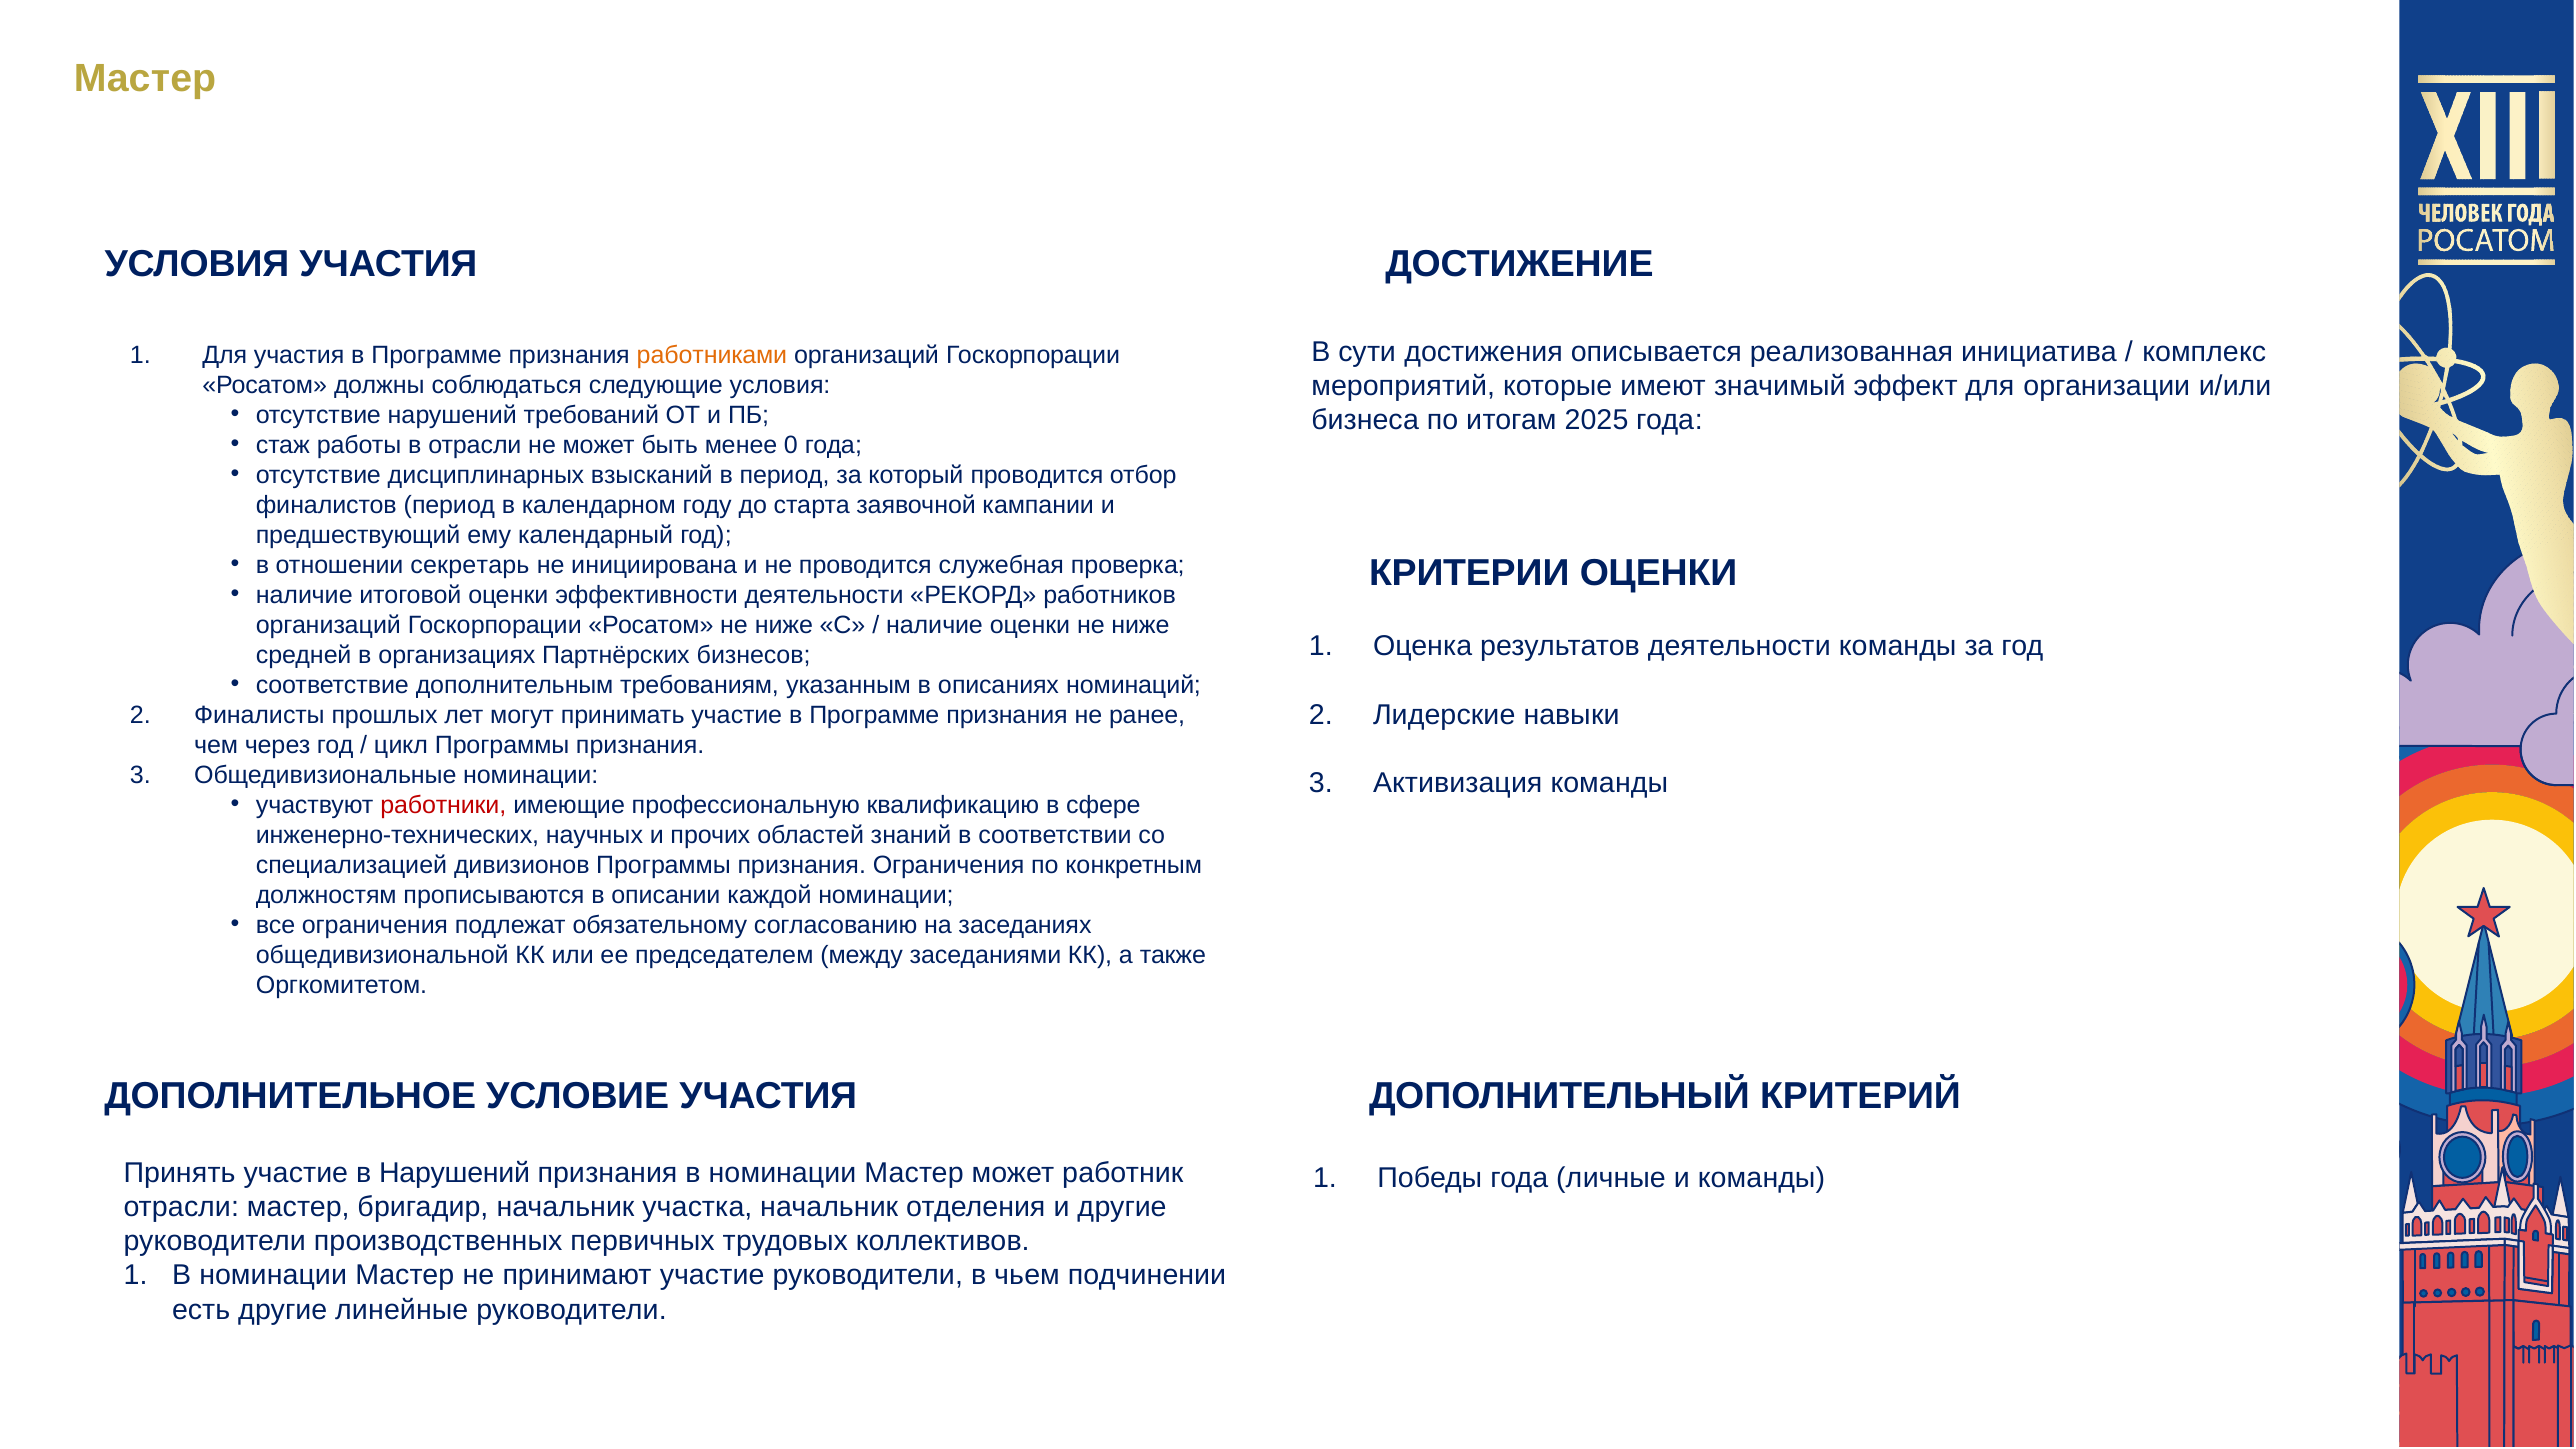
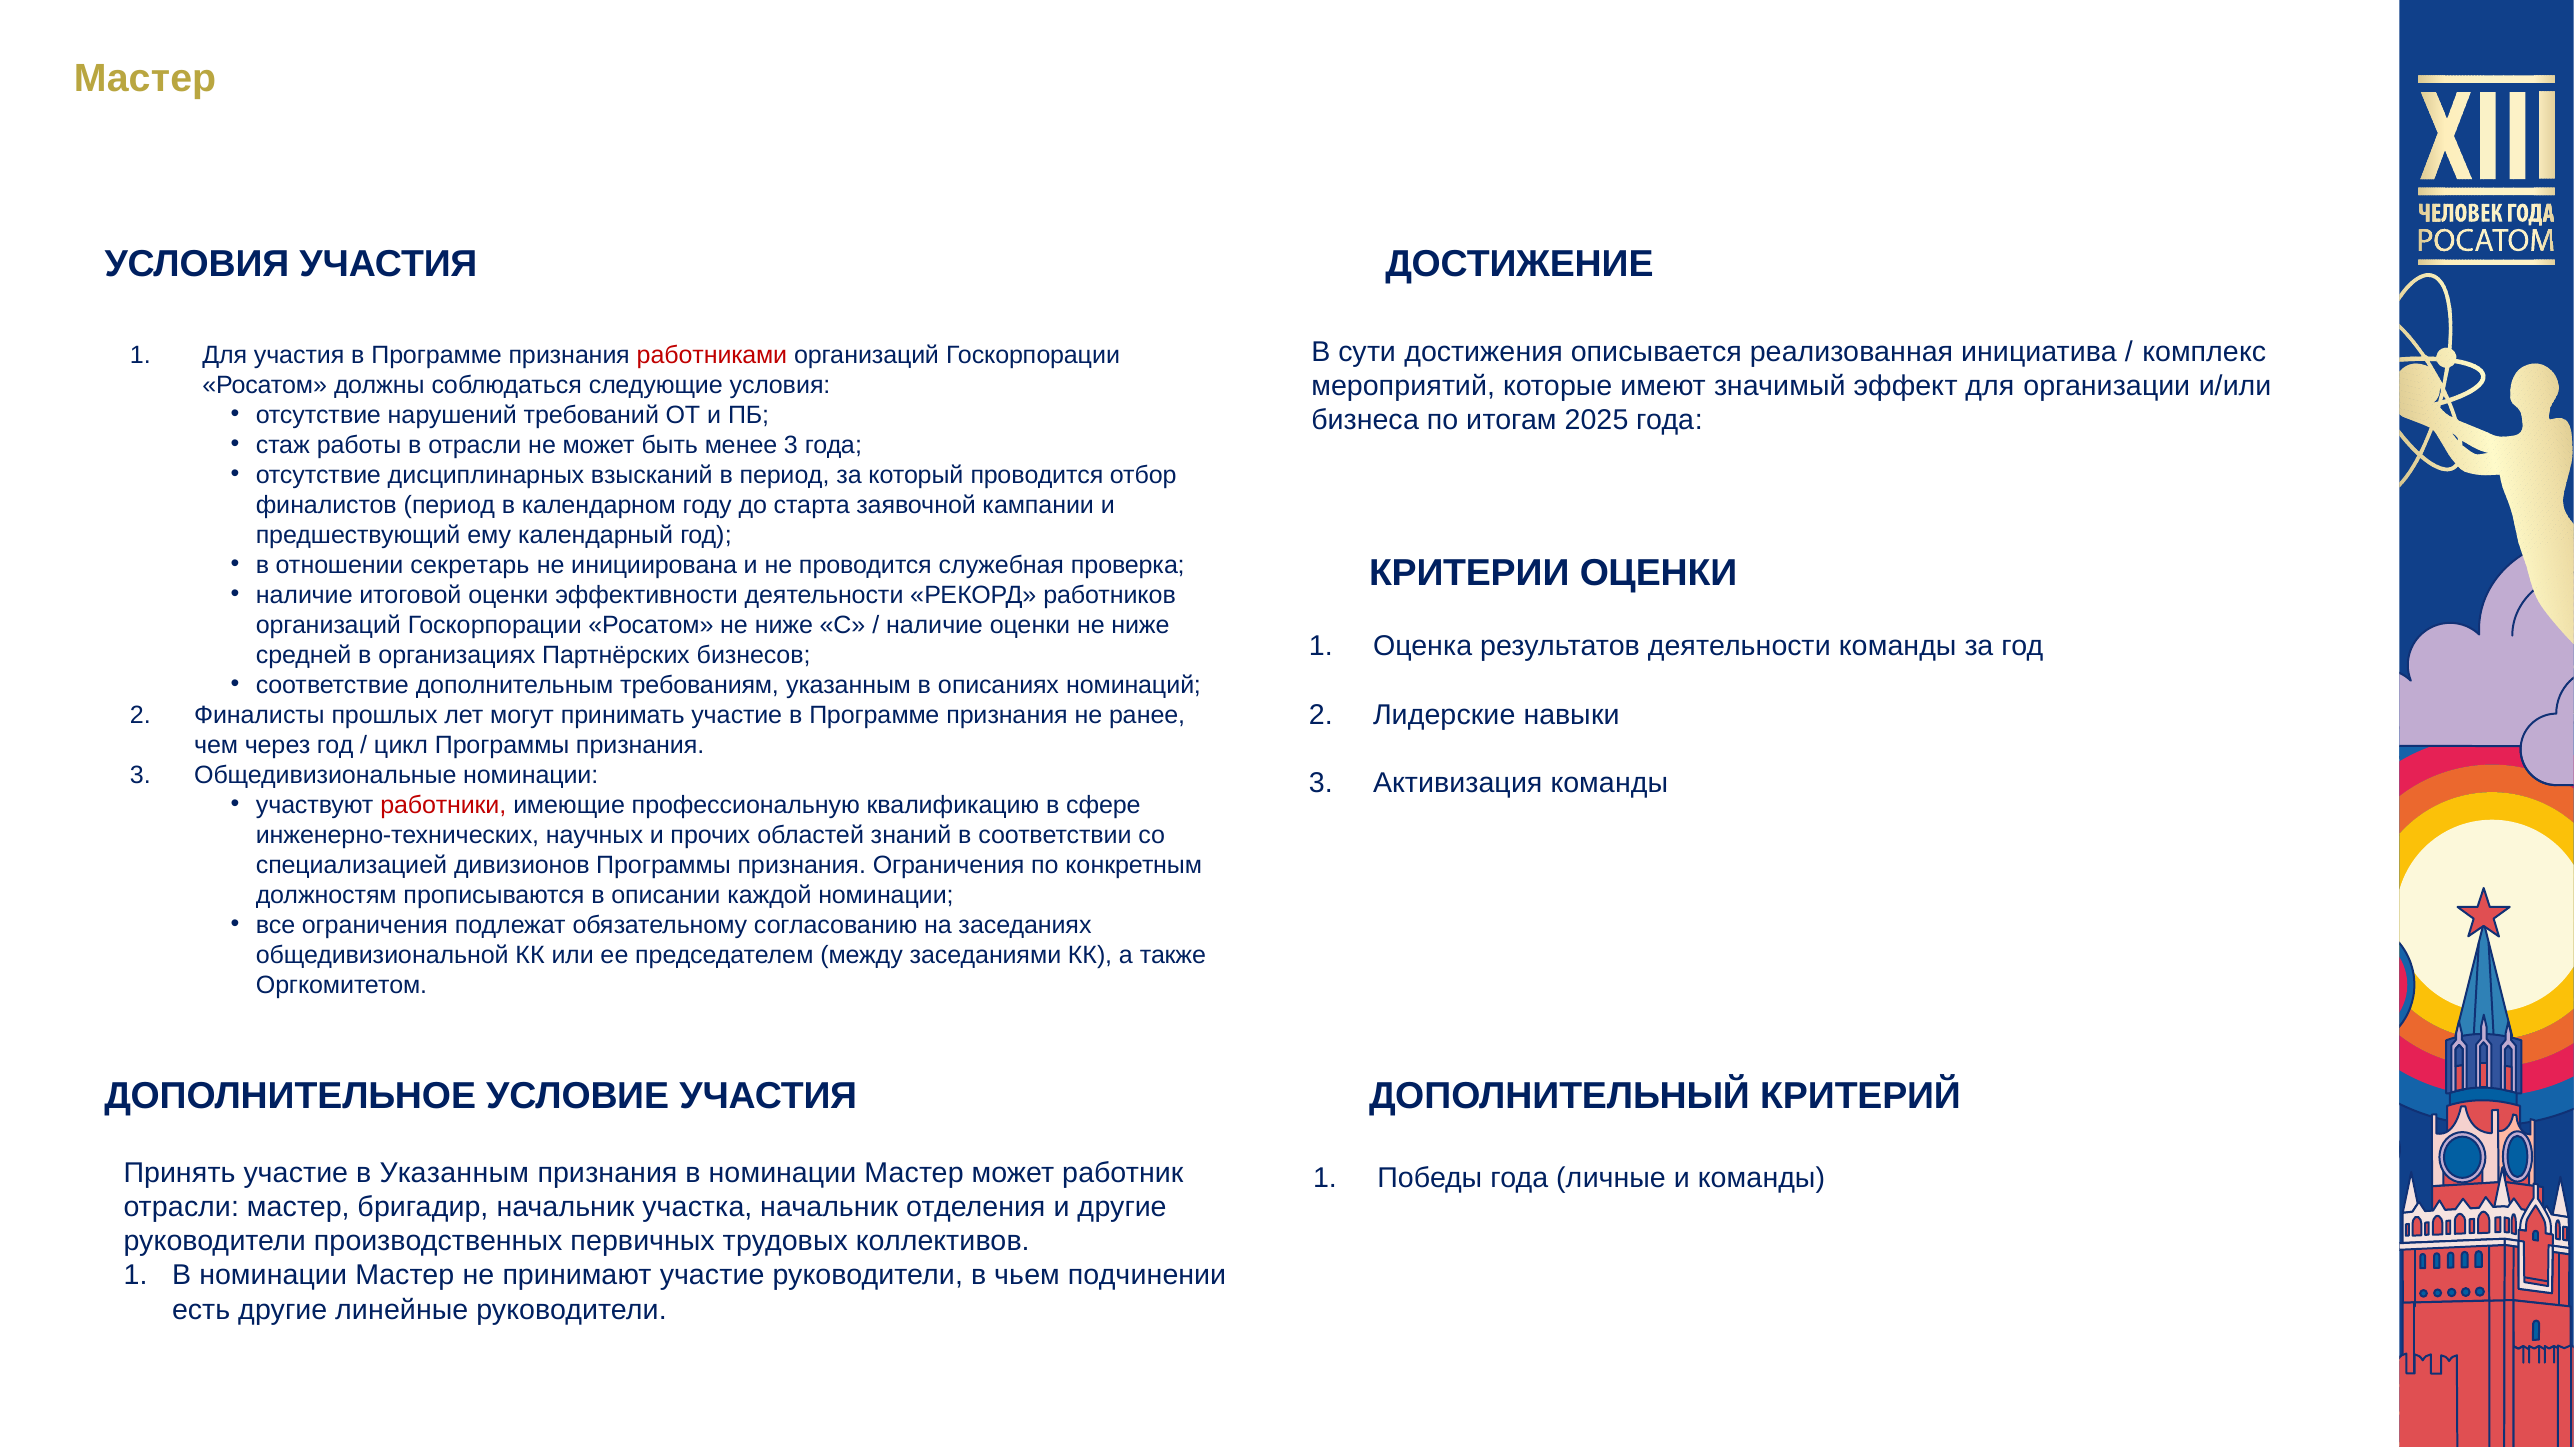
работниками colour: orange -> red (712, 355)
менее 0: 0 -> 3 (791, 445)
в Нарушений: Нарушений -> Указанным (454, 1173)
